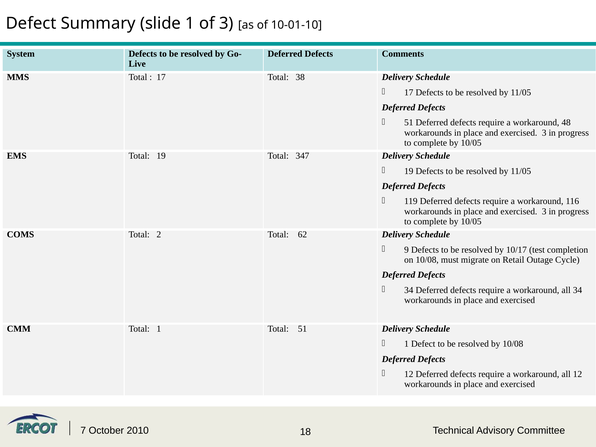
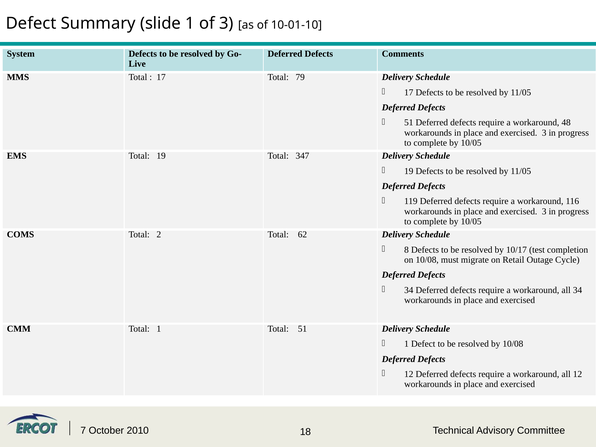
38: 38 -> 79 (300, 77)
9: 9 -> 8 (407, 250)
